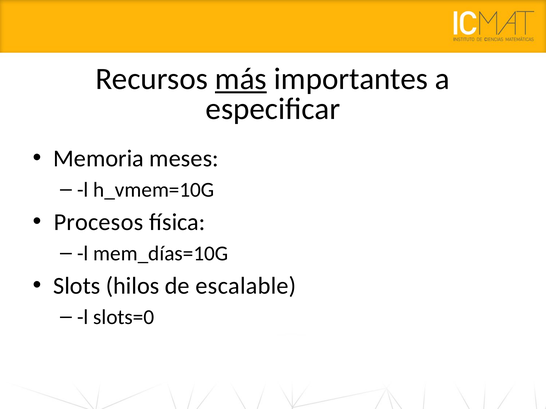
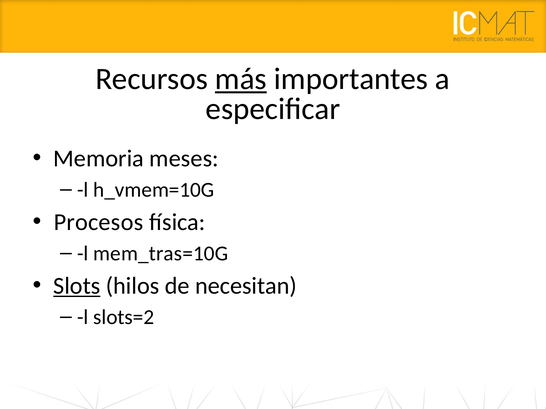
mem_días=10G: mem_días=10G -> mem_tras=10G (161, 254)
Slots underline: none -> present (77, 286)
escalable: escalable -> necesitan (246, 286)
slots=0: slots=0 -> slots=2 (124, 318)
